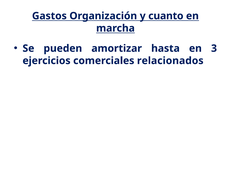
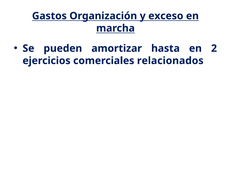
cuanto: cuanto -> exceso (166, 16)
3: 3 -> 2 (214, 48)
